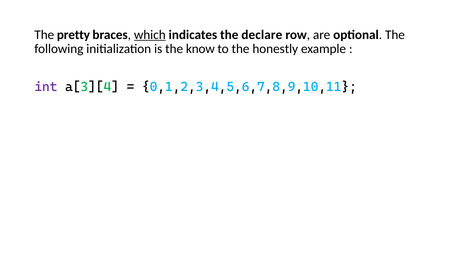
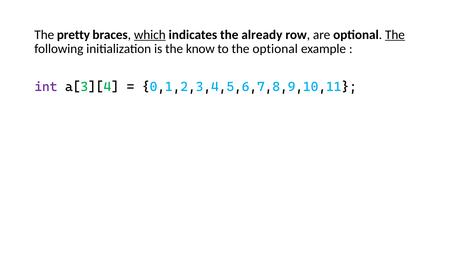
declare: declare -> already (262, 35)
The underline: none -> present (395, 35)
the honestly: honestly -> optional (275, 49)
